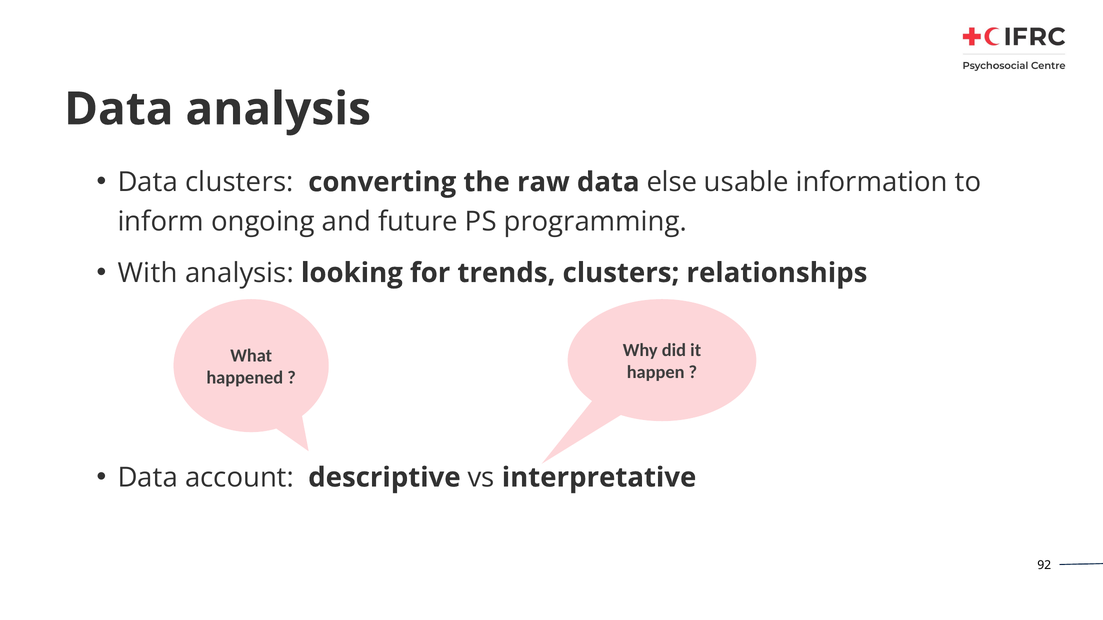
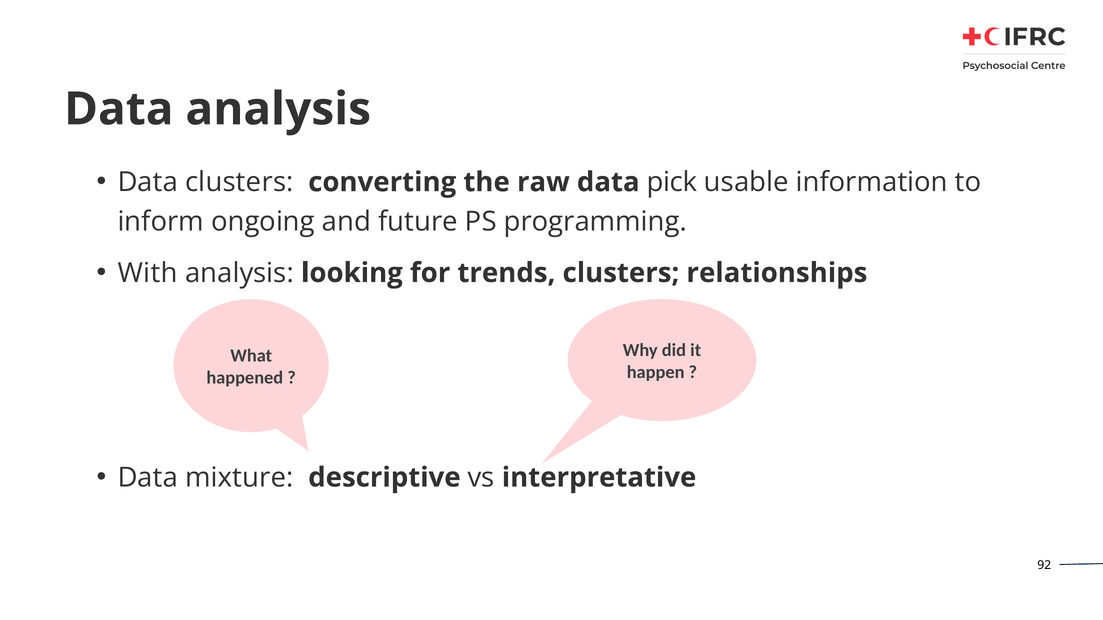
else: else -> pick (672, 182)
account: account -> mixture (239, 478)
